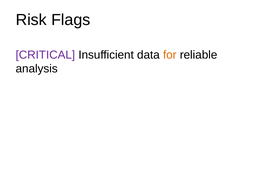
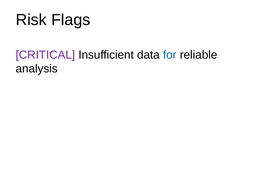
for colour: orange -> blue (170, 55)
